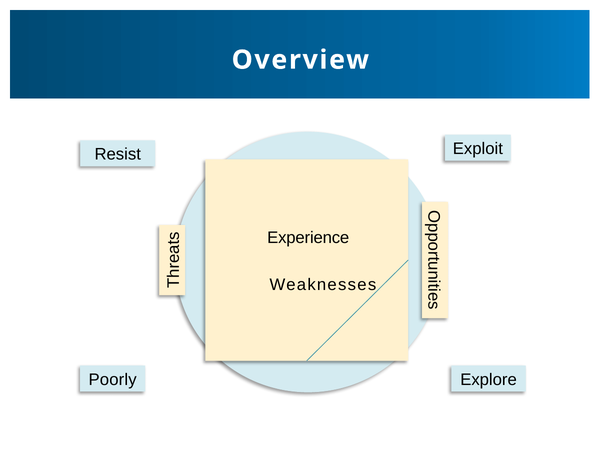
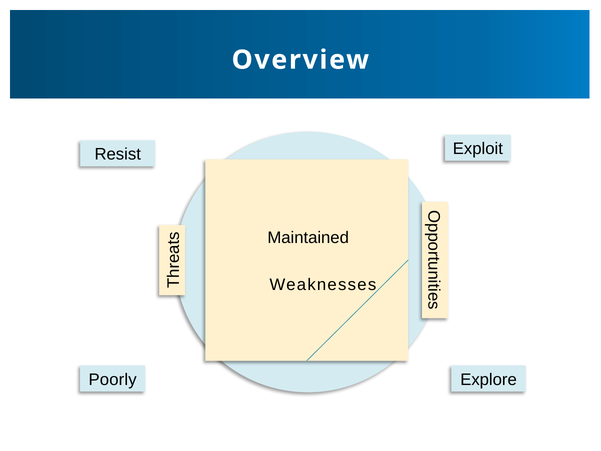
Experience: Experience -> Maintained (308, 238)
